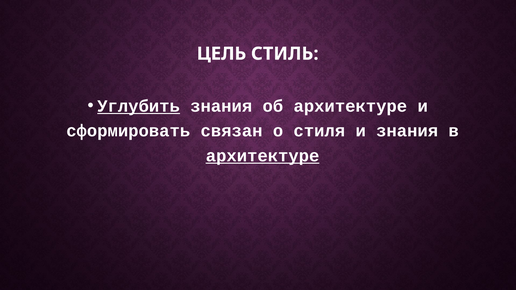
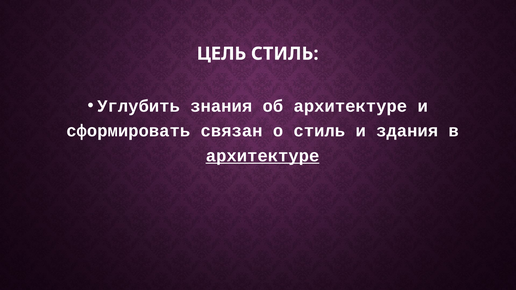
Углубить underline: present -> none (139, 106)
о стиля: стиля -> стиль (319, 131)
и знания: знания -> здания (407, 131)
